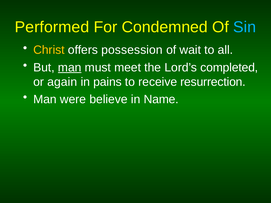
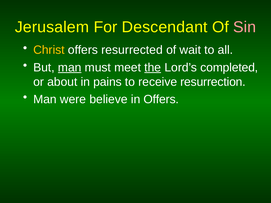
Performed: Performed -> Jerusalem (52, 27)
Condemned: Condemned -> Descendant (165, 27)
Sin colour: light blue -> pink (245, 27)
possession: possession -> resurrected (132, 50)
the underline: none -> present (153, 68)
again: again -> about (62, 82)
in Name: Name -> Offers (161, 99)
